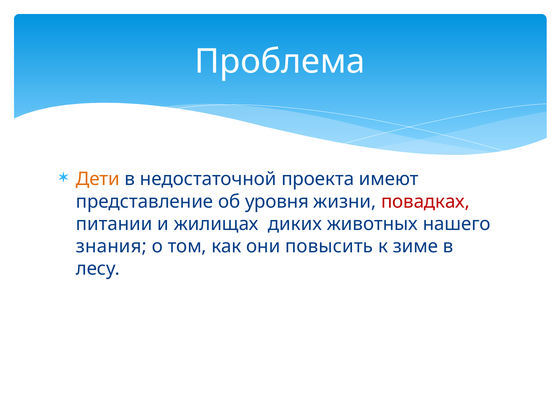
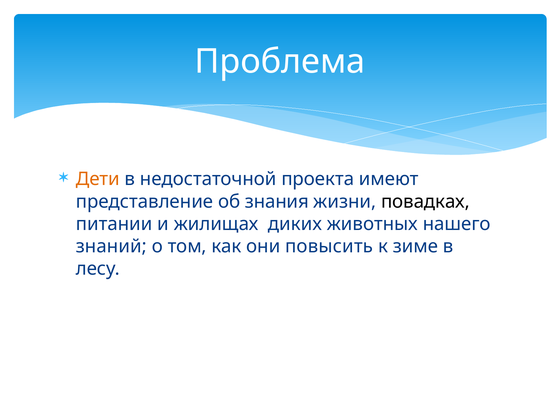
уровня: уровня -> знания (277, 202)
повадках colour: red -> black (425, 202)
знания: знания -> знаний (111, 246)
